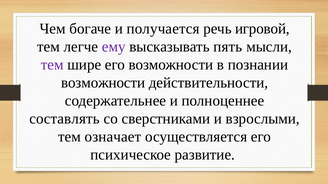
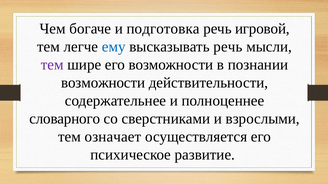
получается: получается -> подготовка (163, 29)
ему colour: purple -> blue (114, 47)
высказывать пять: пять -> речь (228, 47)
составлять: составлять -> словарного (65, 119)
